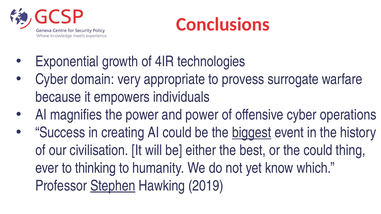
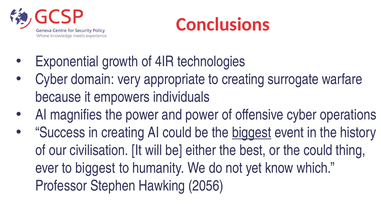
to provess: provess -> creating (243, 79)
to thinking: thinking -> biggest (95, 168)
Stephen underline: present -> none (113, 186)
2019: 2019 -> 2056 (206, 186)
